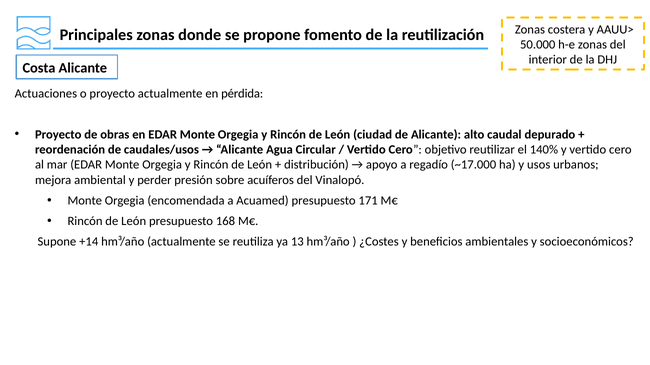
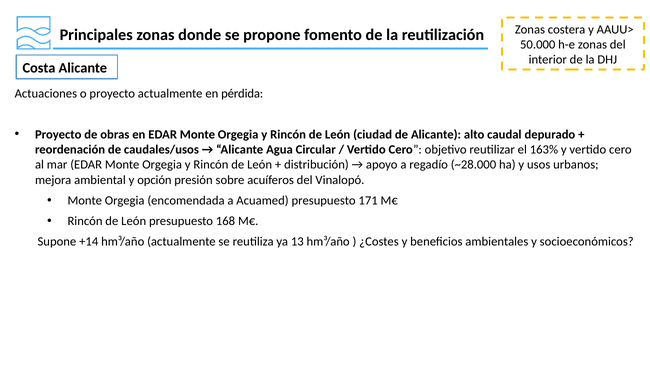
140%: 140% -> 163% (544, 150)
~17.000: ~17.000 -> ~28.000 (473, 165)
perder: perder -> opción (154, 180)
